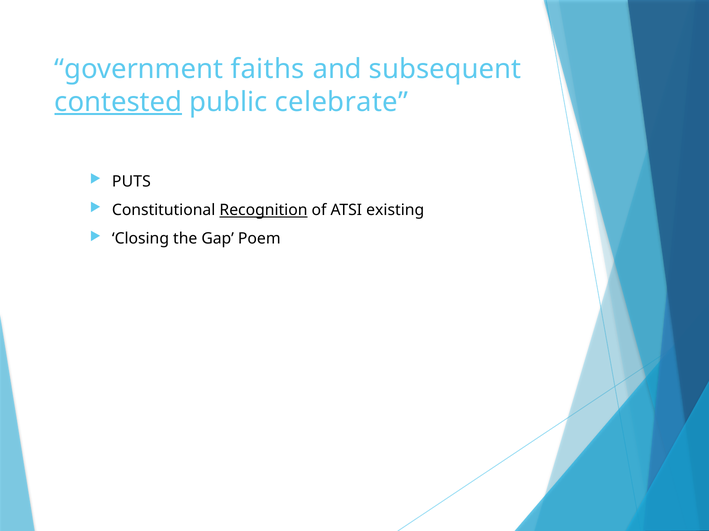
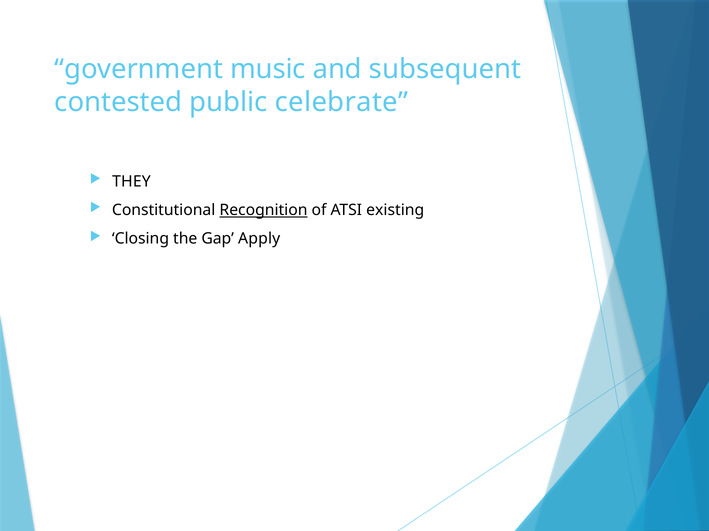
faiths: faiths -> music (268, 69)
contested underline: present -> none (118, 102)
PUTS: PUTS -> THEY (131, 182)
Poem: Poem -> Apply (259, 239)
